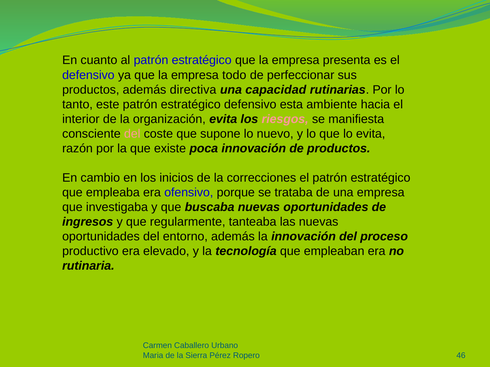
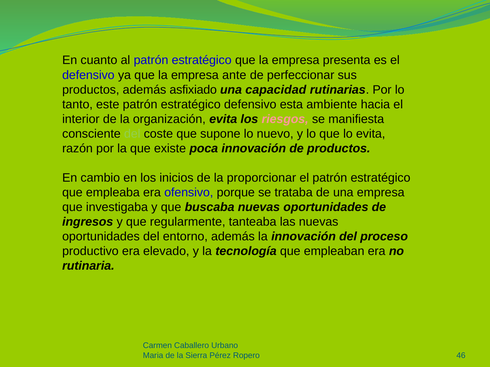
todo: todo -> ante (234, 75)
directiva: directiva -> asfixiado (193, 90)
del colour: pink -> light green (132, 134)
correcciones: correcciones -> proporcionar (261, 178)
